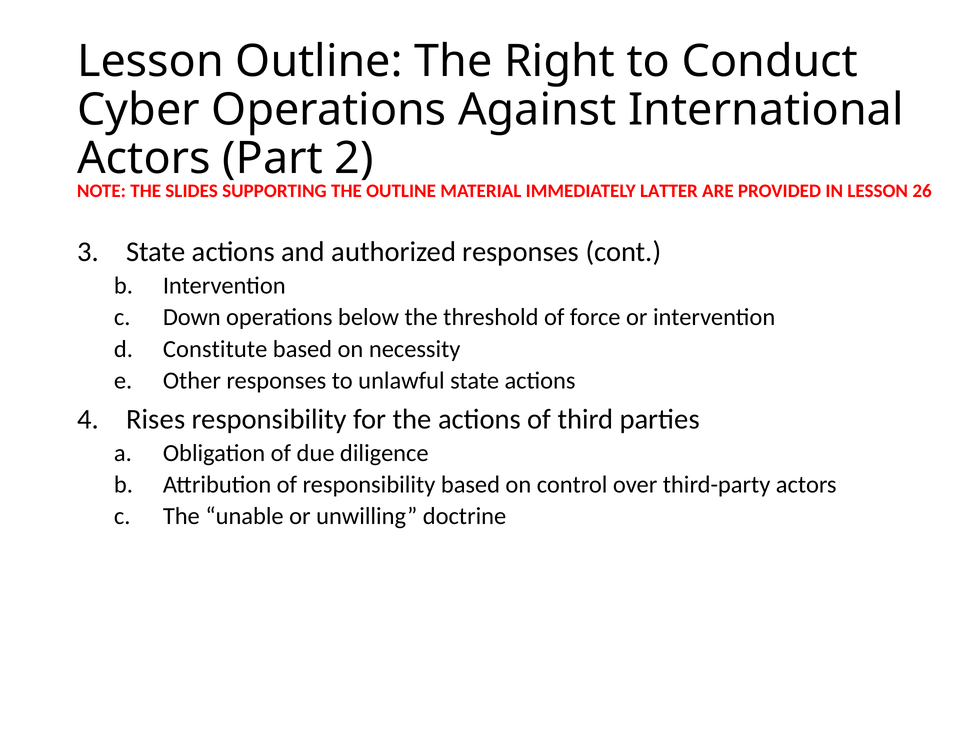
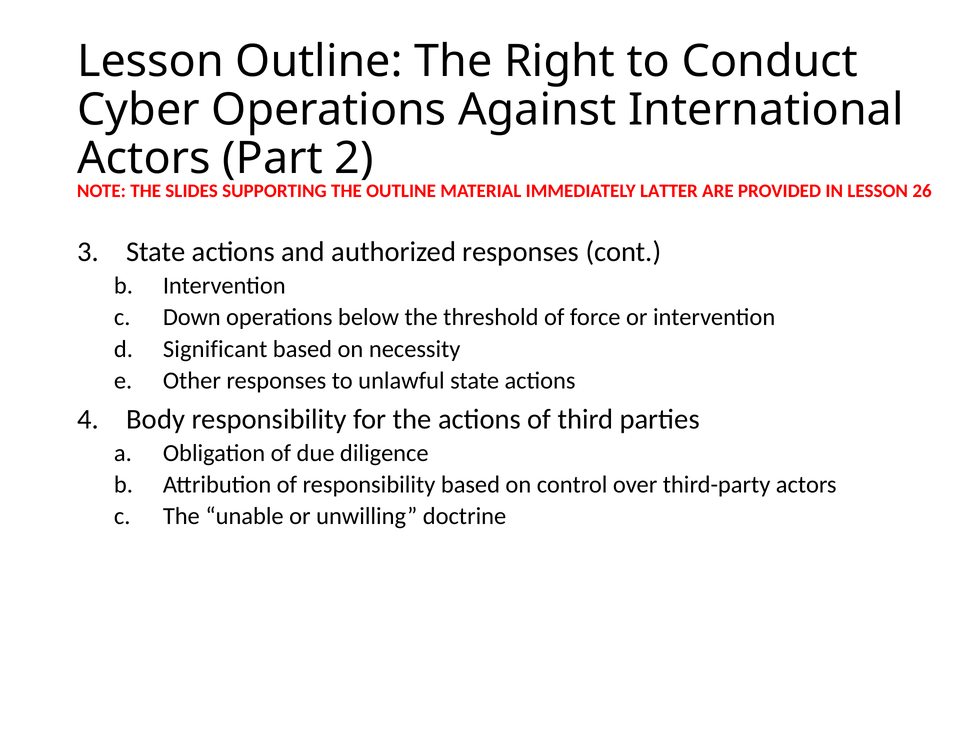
Constitute: Constitute -> Significant (215, 349)
Rises: Rises -> Body (156, 419)
